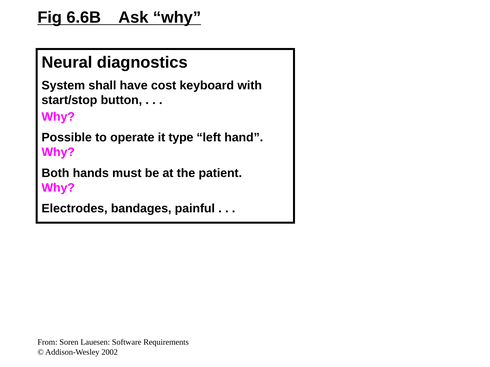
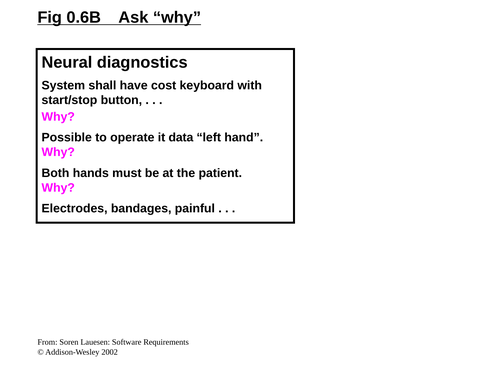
6.6B: 6.6B -> 0.6B (84, 18)
type: type -> data (181, 138)
